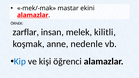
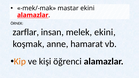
melek kilitli: kilitli -> ekini (105, 32)
nedenle: nedenle -> hamarat (87, 44)
Kip colour: blue -> orange (20, 62)
